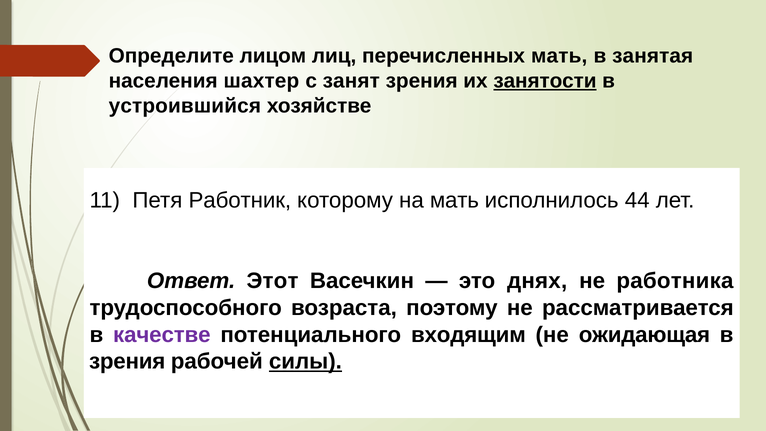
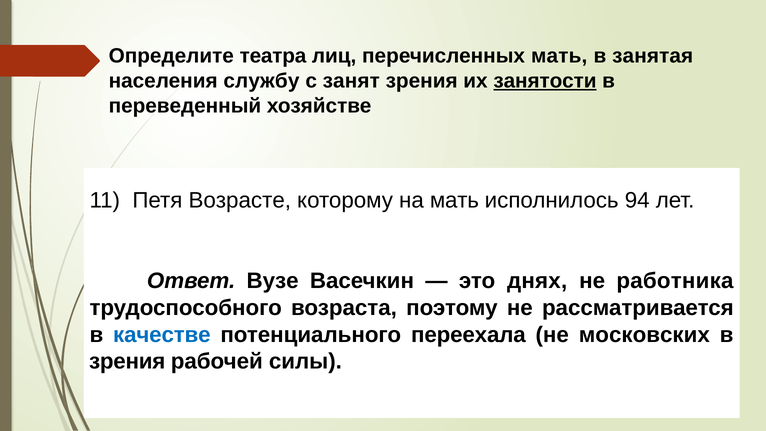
лицом: лицом -> театра (273, 56)
шахтер: шахтер -> службу (261, 81)
устроившийся: устроившийся -> переведенный (185, 106)
Работник: Работник -> Возрасте (240, 201)
44: 44 -> 94 (637, 201)
Этот: Этот -> Вузе (273, 281)
качестве colour: purple -> blue (162, 335)
входящим: входящим -> переехала (468, 335)
ожидающая: ожидающая -> московских (644, 335)
силы underline: present -> none (305, 361)
